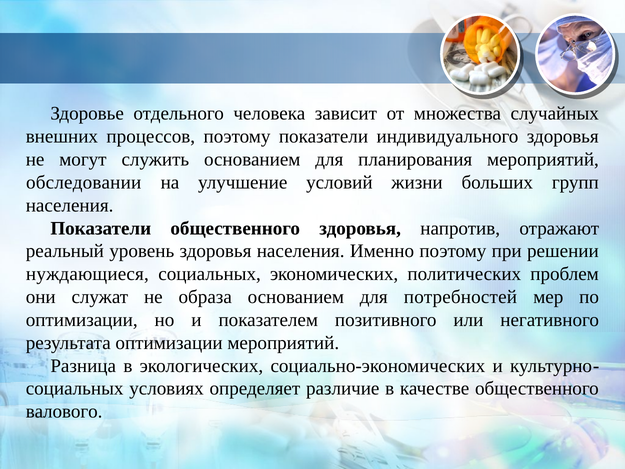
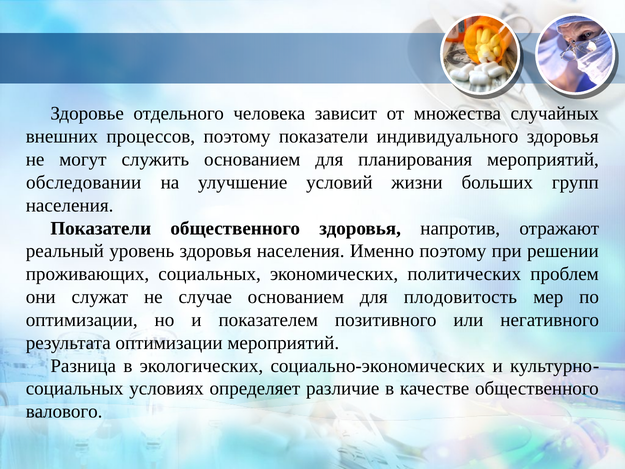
нуждающиеся: нуждающиеся -> проживающих (88, 274)
образа: образа -> случае (205, 297)
потребностей: потребностей -> плодовитость (460, 297)
